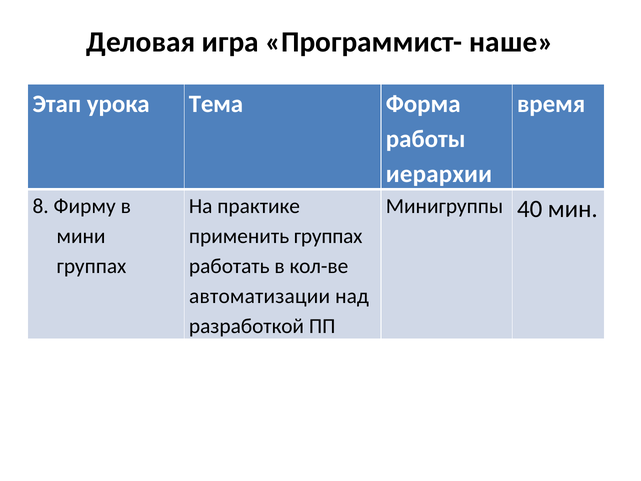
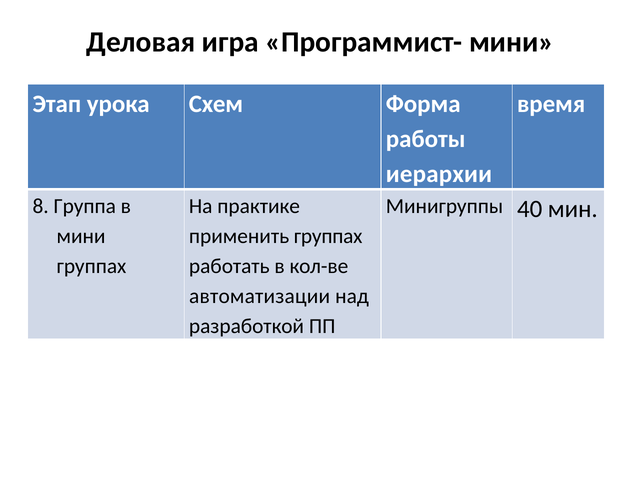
Программист- наше: наше -> мини (512, 42)
Тема: Тема -> Схем (216, 104)
Фирму: Фирму -> Группа (85, 206)
